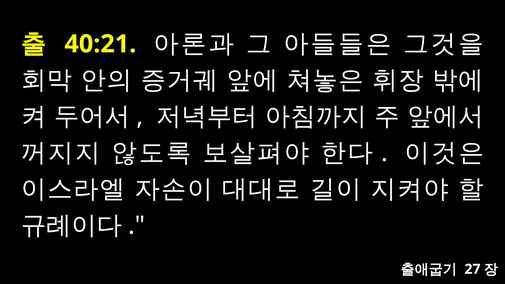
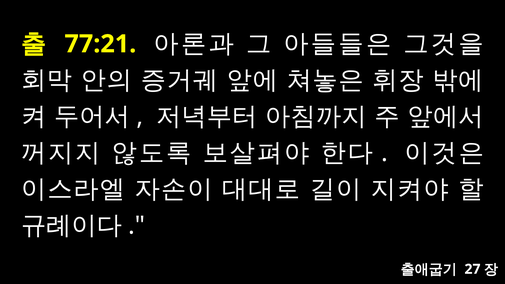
40:21: 40:21 -> 77:21 (100, 44)
